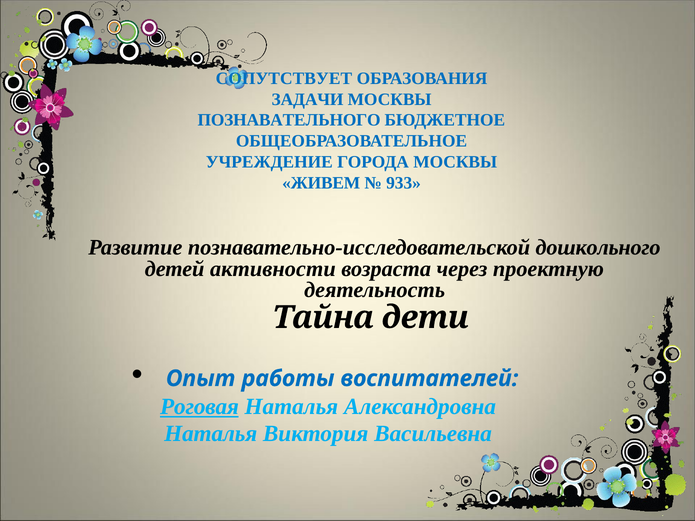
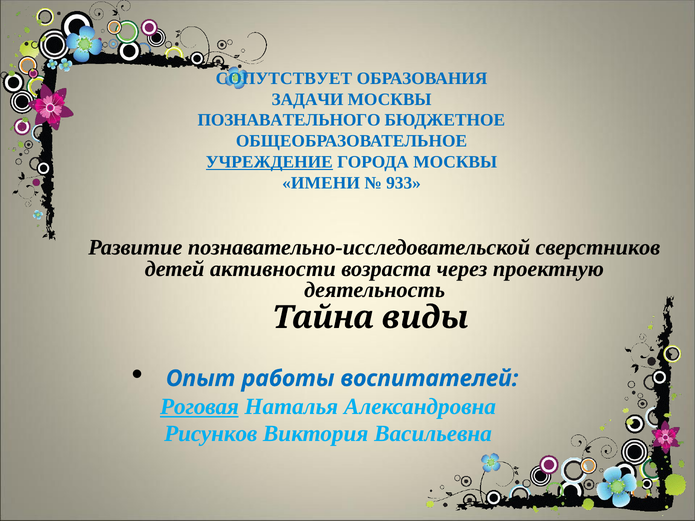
УЧРЕЖДЕНИЕ underline: none -> present (269, 162)
ЖИВЕМ: ЖИВЕМ -> ИМЕНИ (321, 183)
дошкольного: дошкольного -> сверстников (598, 248)
дети: дети -> виды (425, 318)
Наталья: Наталья -> Рисунков (211, 434)
